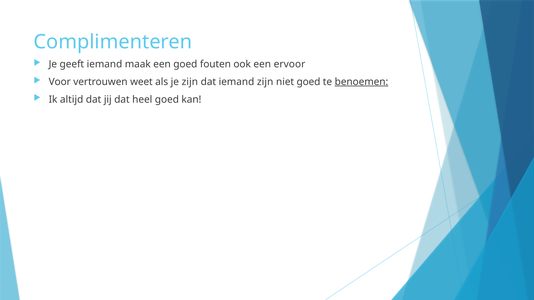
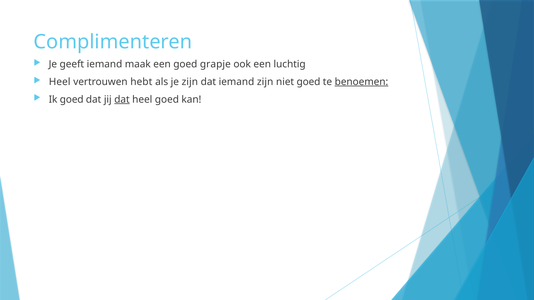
fouten: fouten -> grapje (215, 64)
ervoor: ervoor -> luchtig (290, 64)
Voor: Voor -> Heel (60, 82)
weet: weet -> hebt (141, 82)
Ik altijd: altijd -> goed (72, 100)
dat underline: none -> present (122, 100)
